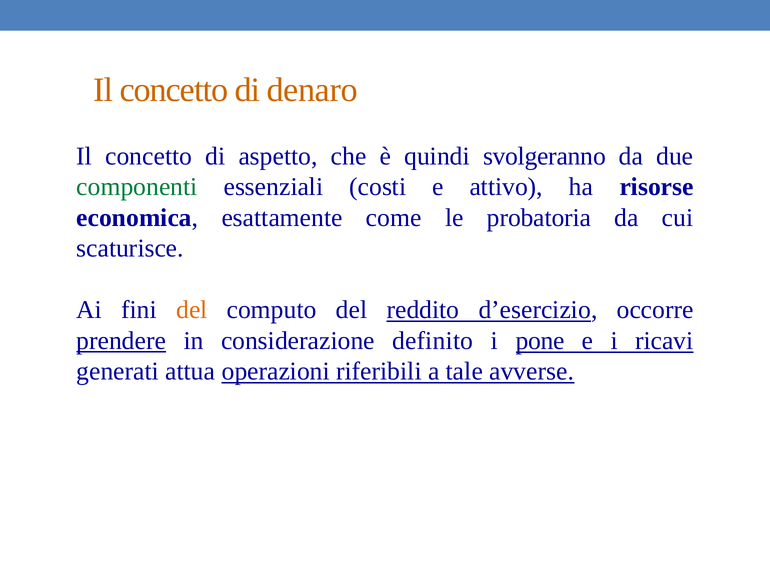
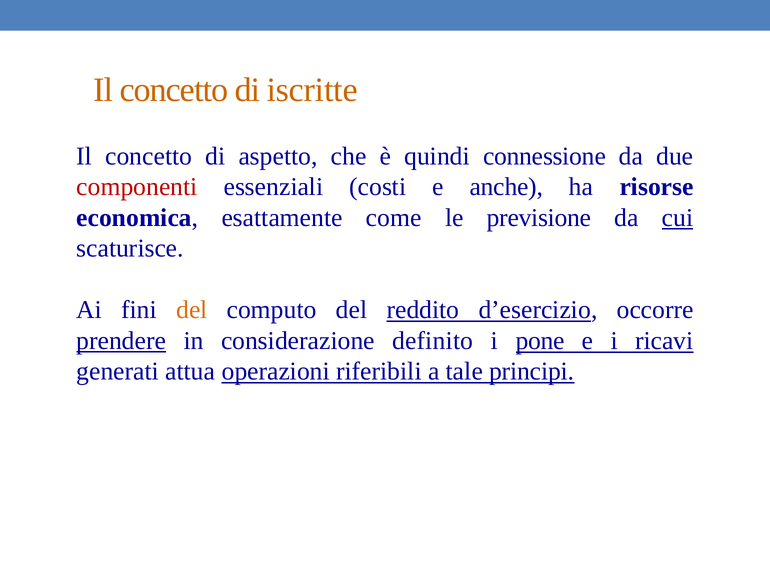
denaro: denaro -> iscritte (312, 90)
svolgeranno: svolgeranno -> connessione (544, 156)
componenti colour: green -> red (137, 187)
attivo: attivo -> anche (506, 187)
probatoria: probatoria -> previsione (539, 218)
cui underline: none -> present (678, 218)
avverse: avverse -> principi (532, 372)
